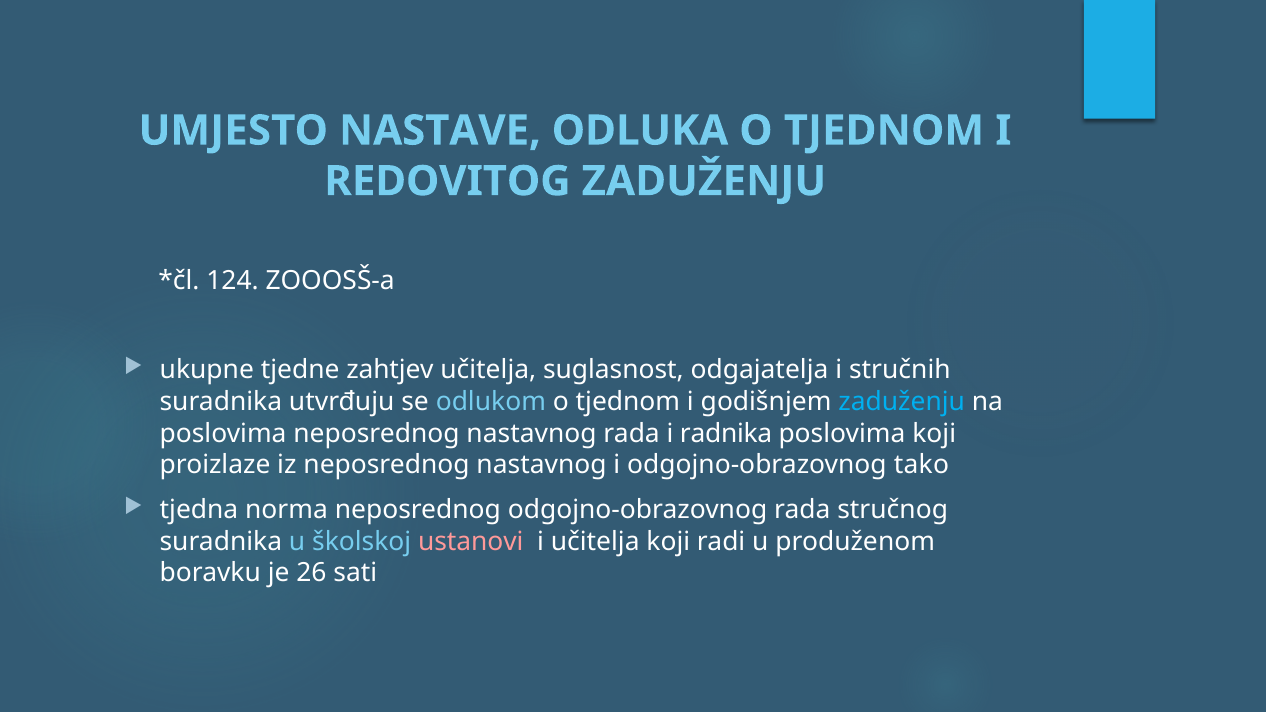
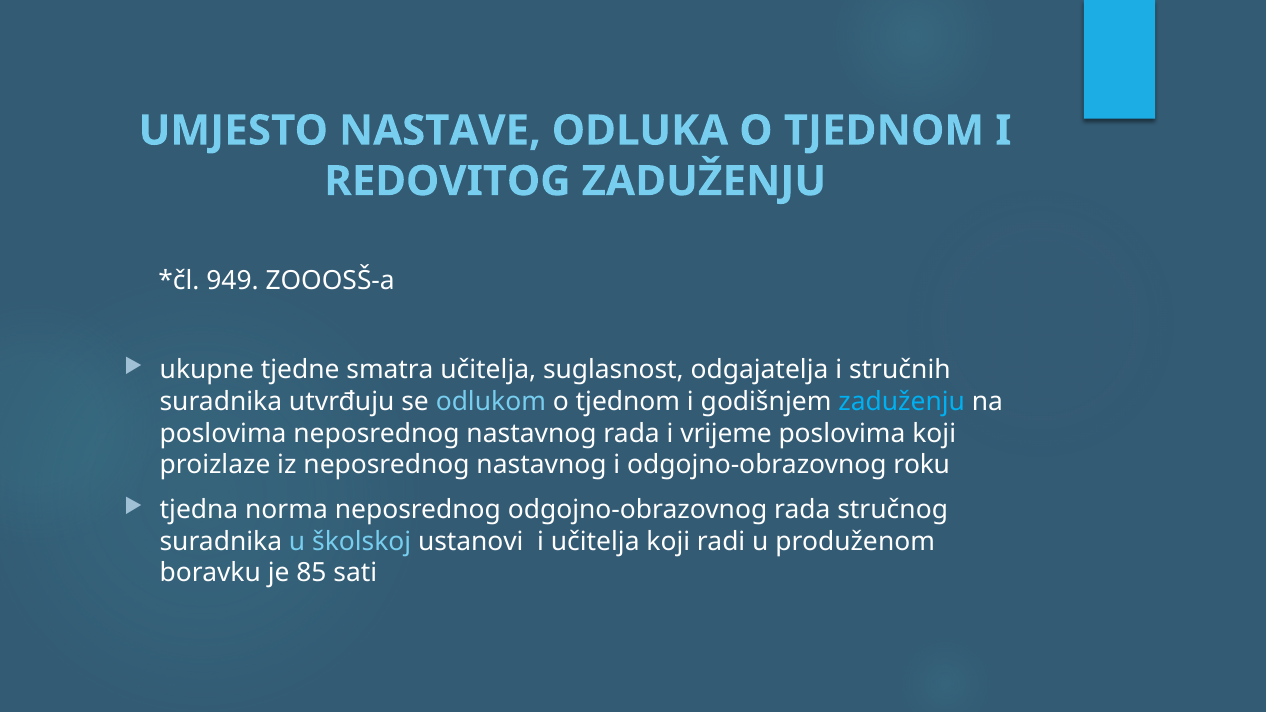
124: 124 -> 949 (233, 280)
zahtjev: zahtjev -> smatra (390, 370)
radnika: radnika -> vrijeme (726, 434)
tako: tako -> roku (922, 465)
ustanovi colour: pink -> white (471, 542)
26: 26 -> 85 (312, 573)
